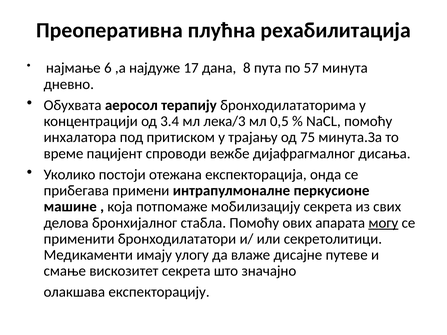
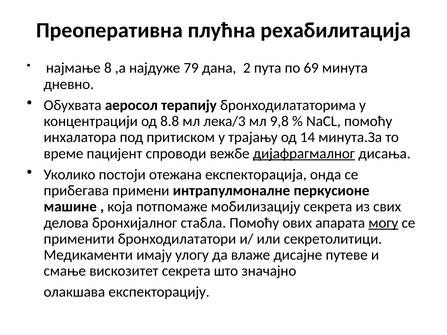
6: 6 -> 8 (108, 68)
17: 17 -> 79 (191, 68)
8: 8 -> 2 (247, 68)
57: 57 -> 69 (311, 68)
3.4: 3.4 -> 8.8 (170, 121)
0,5: 0,5 -> 9,8 (279, 121)
75: 75 -> 14 (308, 137)
дијафрагмалног underline: none -> present (304, 154)
